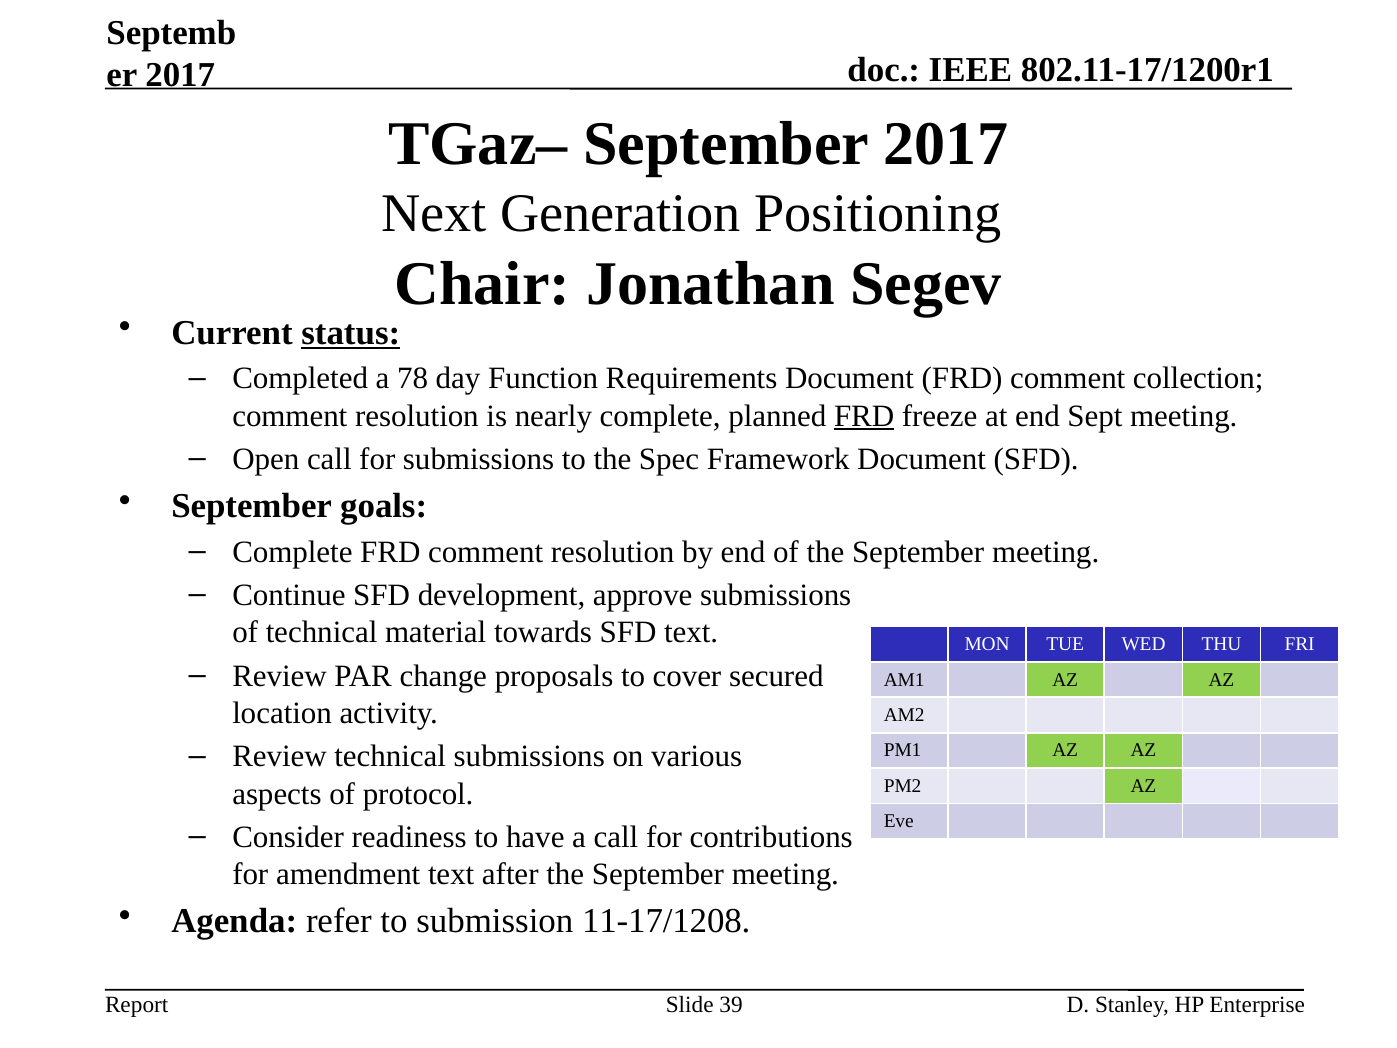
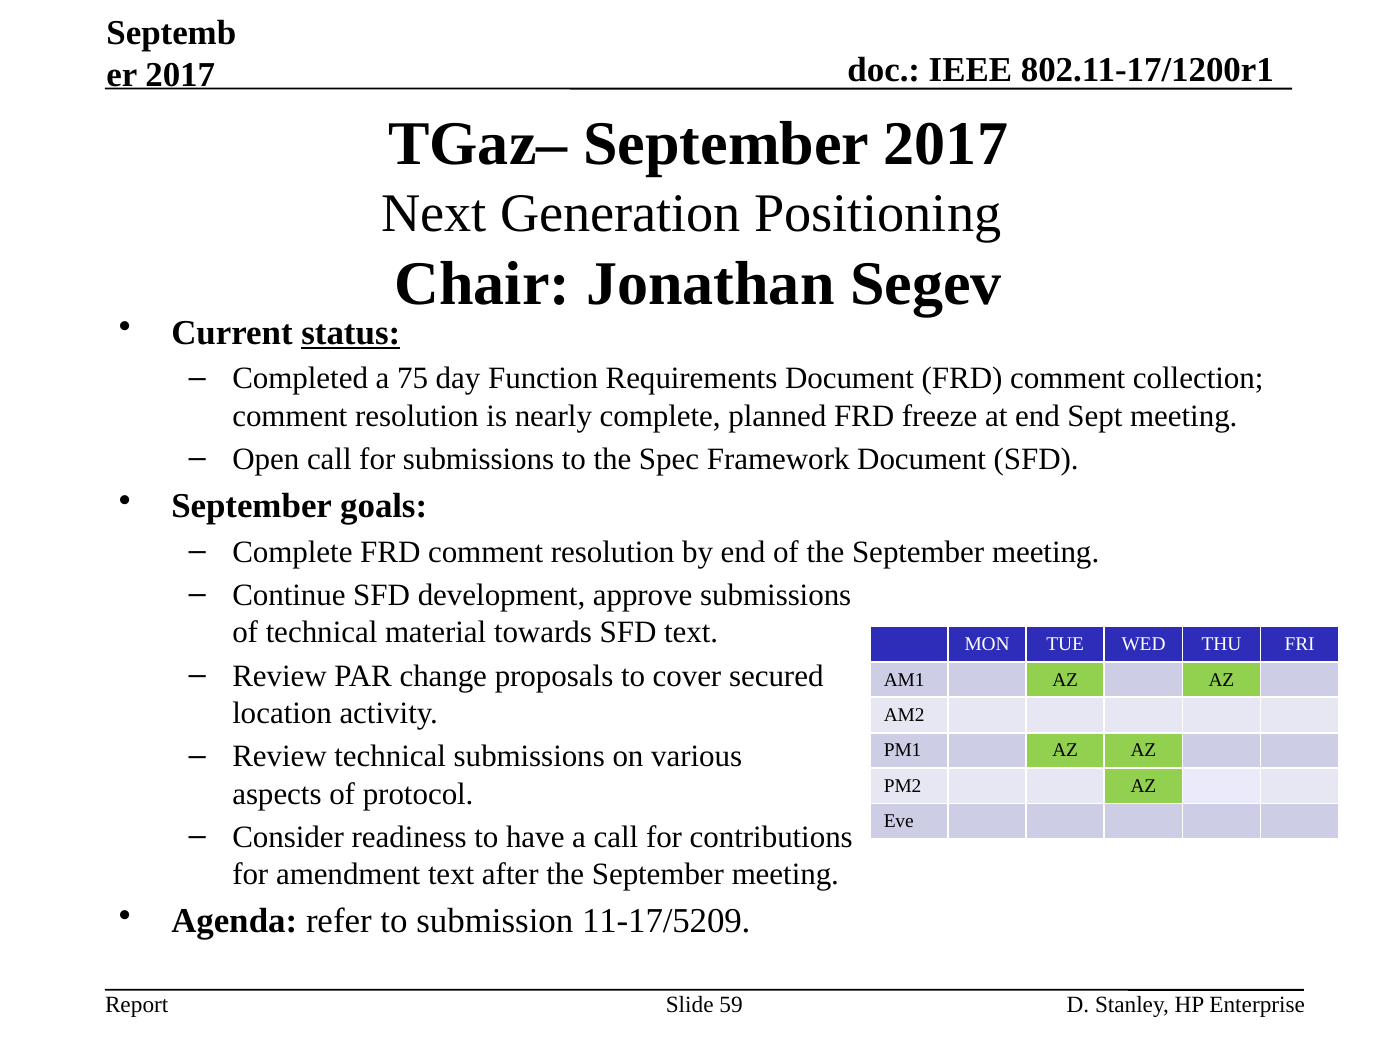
78: 78 -> 75 (413, 379)
FRD underline: present -> none (864, 416)
11-17/1208: 11-17/1208 -> 11-17/5209 (666, 921)
39: 39 -> 59 (731, 1005)
